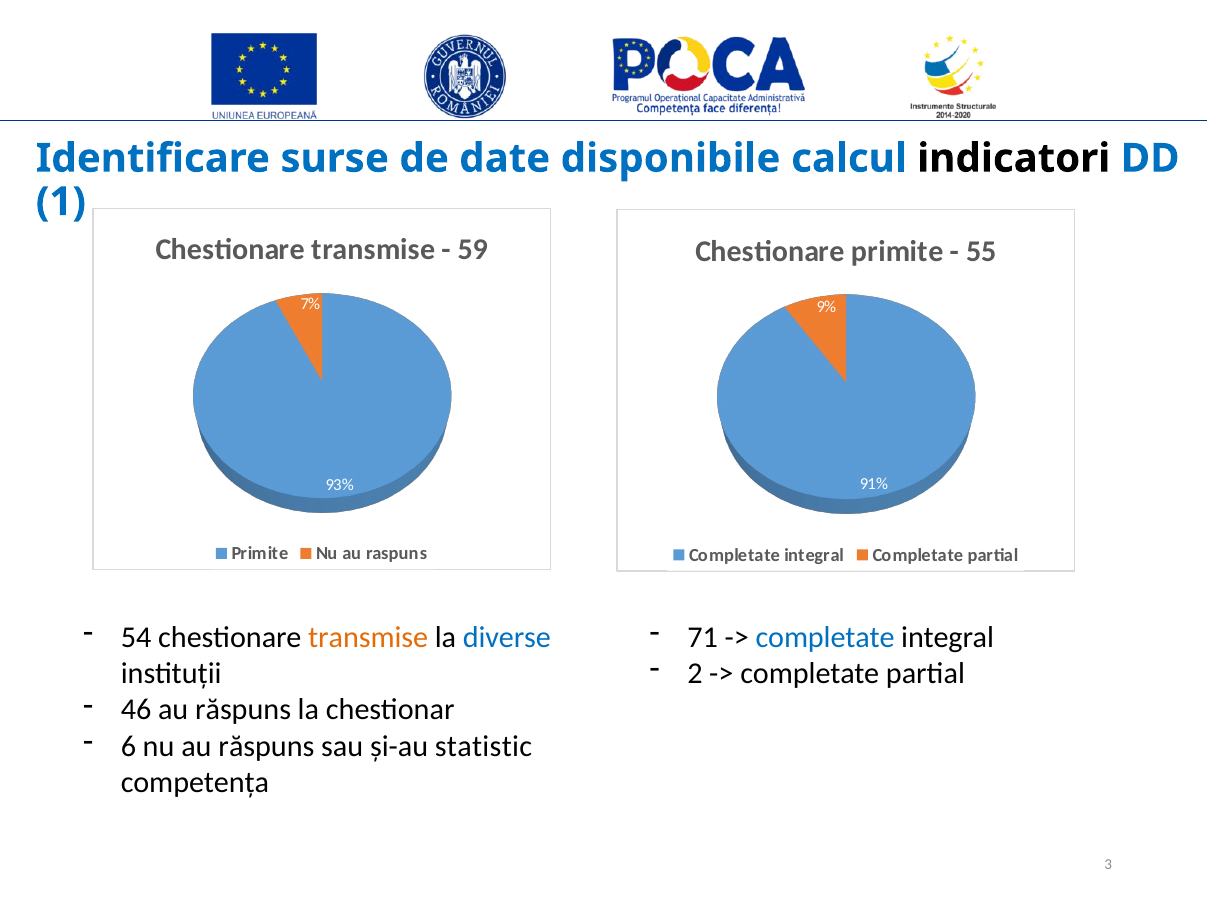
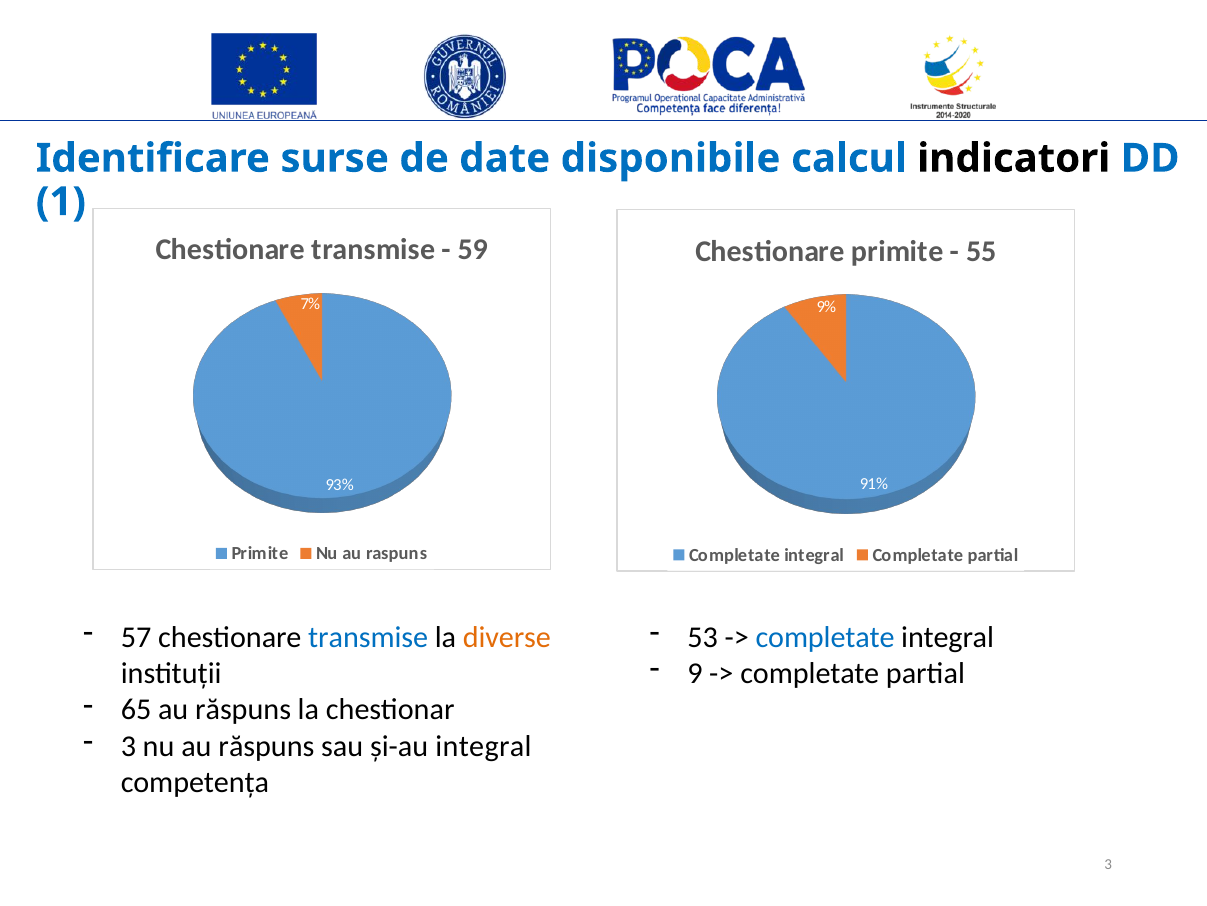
54: 54 -> 57 (136, 637)
transmise colour: orange -> blue (368, 637)
diverse colour: blue -> orange (507, 637)
71: 71 -> 53 (703, 637)
2: 2 -> 9 (695, 673)
46: 46 -> 65 (136, 709)
6: 6 -> 3 (128, 746)
și-au statistic: statistic -> integral (483, 746)
